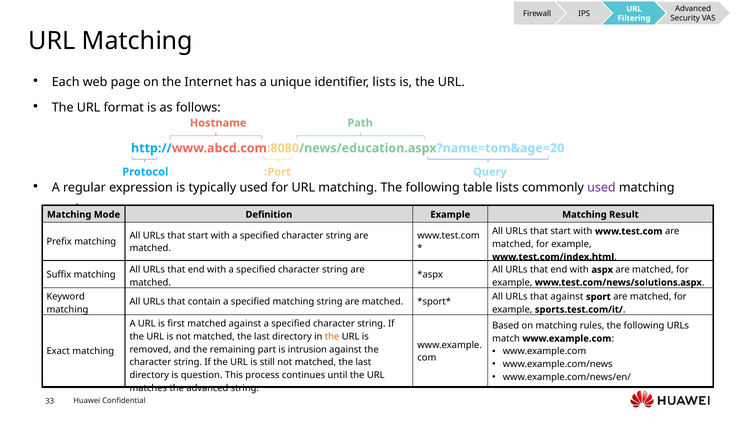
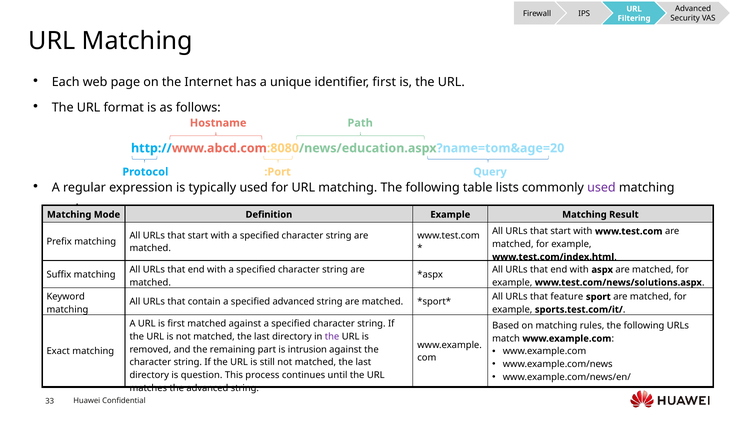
identifier lists: lists -> first (384, 82)
that against: against -> feature (567, 297)
specified matching: matching -> advanced (293, 302)
the colour: orange -> purple (332, 337)
